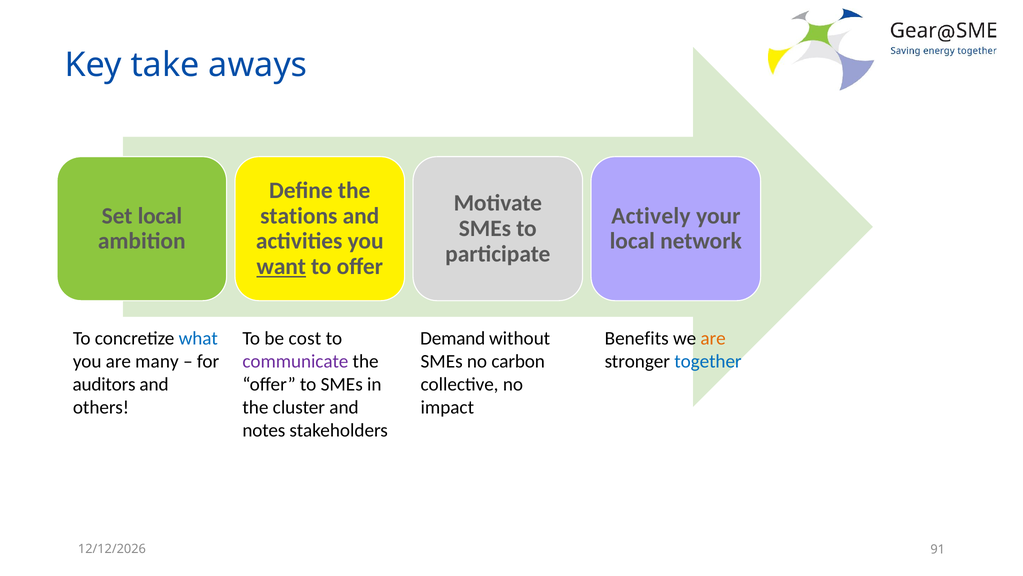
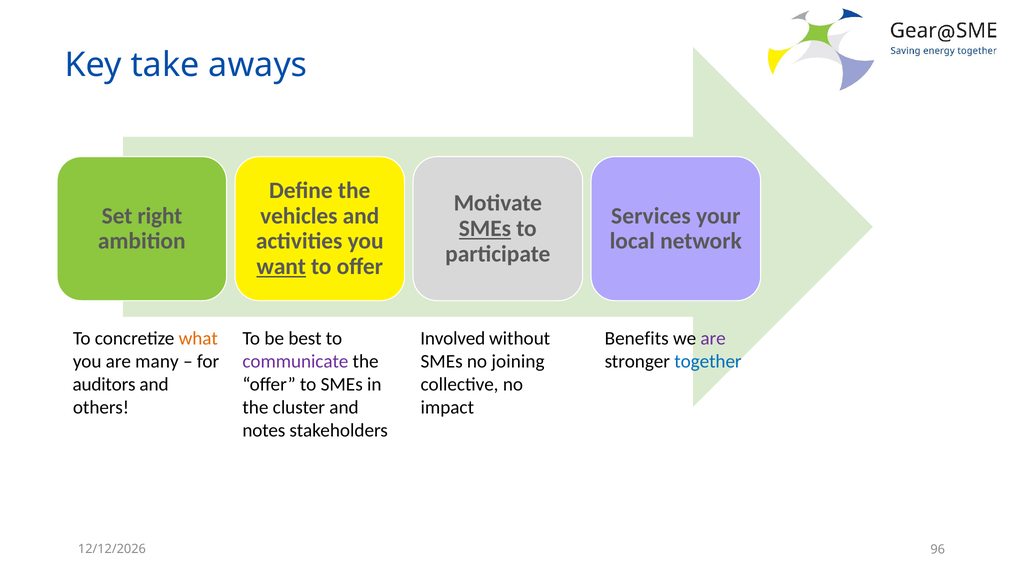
Set local: local -> right (160, 216)
stations: stations -> vehicles (299, 216)
Actively: Actively -> Services (651, 216)
SMEs underline: none -> present (485, 228)
what colour: blue -> orange (198, 338)
cost: cost -> best (305, 338)
Demand: Demand -> Involved (453, 338)
are colour: orange -> purple (713, 338)
carbon: carbon -> joining (518, 361)
91: 91 -> 96 (938, 549)
